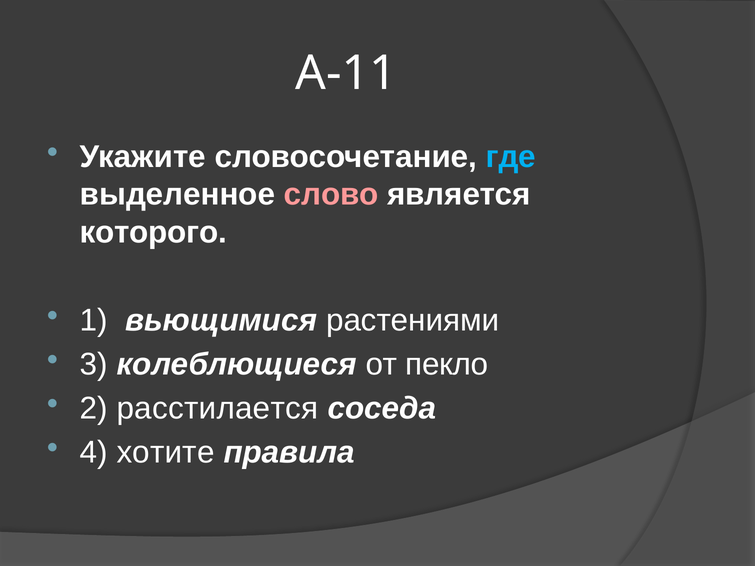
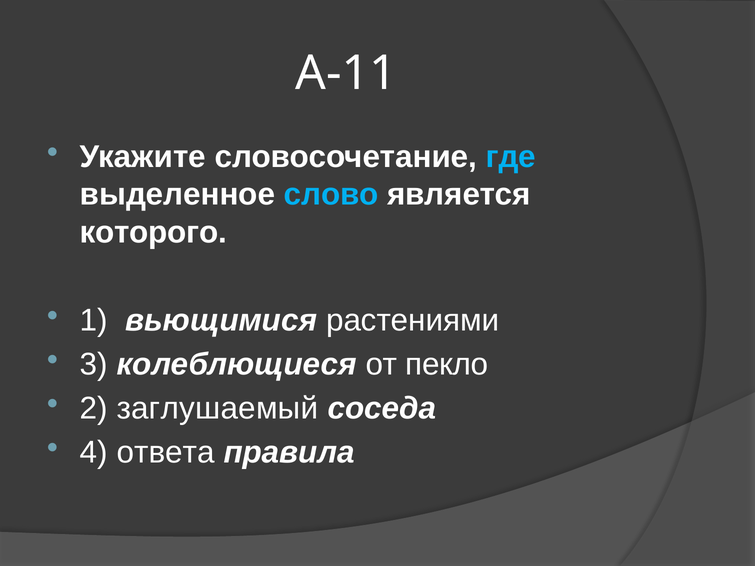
слово colour: pink -> light blue (331, 195)
расстилается: расстилается -> заглушаемый (217, 409)
хотите: хотите -> ответа (166, 453)
